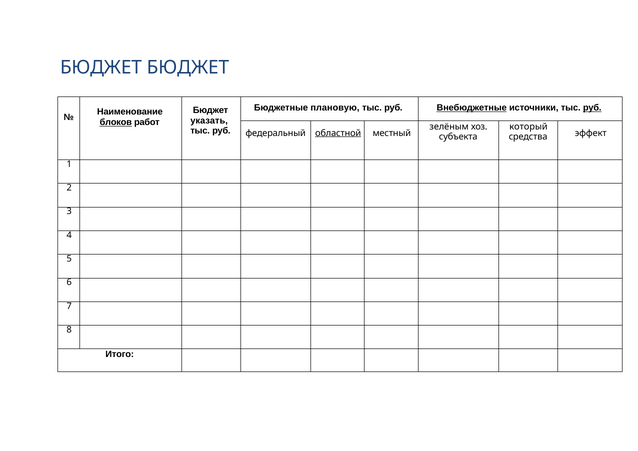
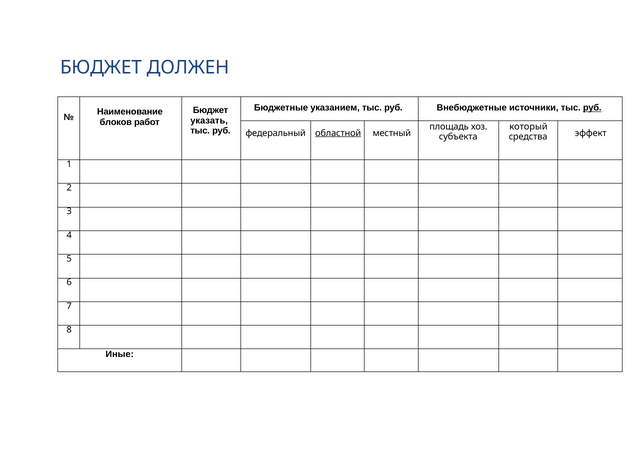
БЮДЖЕТ БЮДЖЕТ: БЮДЖЕТ -> ДОЛЖЕН (188, 67)
плановую: плановую -> указанием (335, 108)
Внебюджетные underline: present -> none (472, 108)
блоков underline: present -> none (116, 122)
зелёным: зелёным -> площадь (449, 127)
Итого: Итого -> Иные (120, 355)
